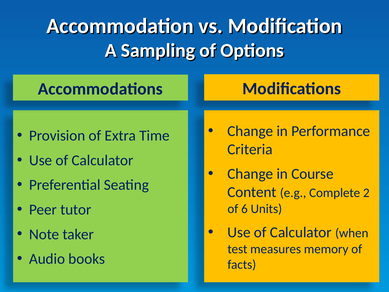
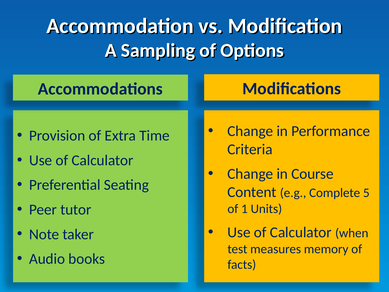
2: 2 -> 5 (366, 193)
6: 6 -> 1 (244, 209)
